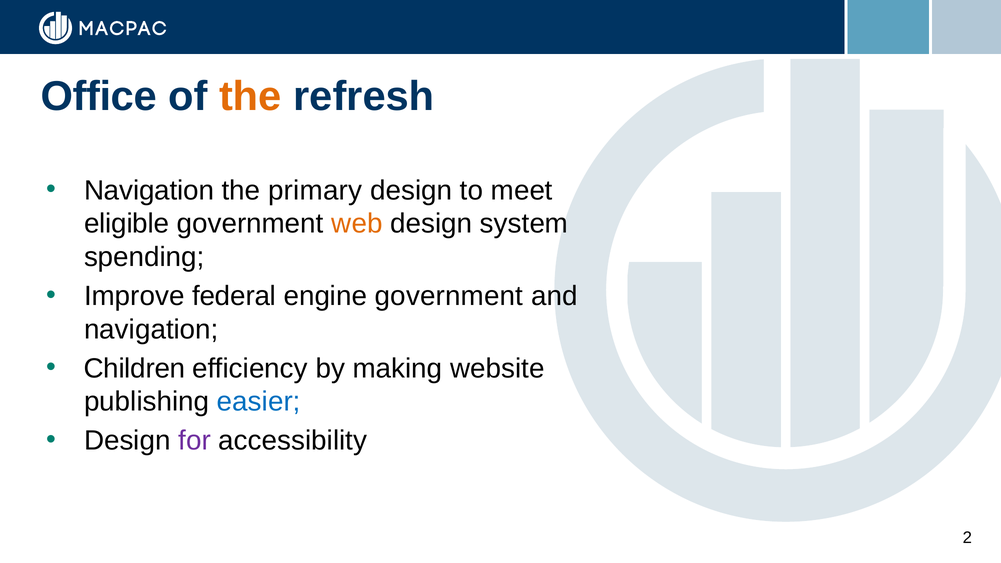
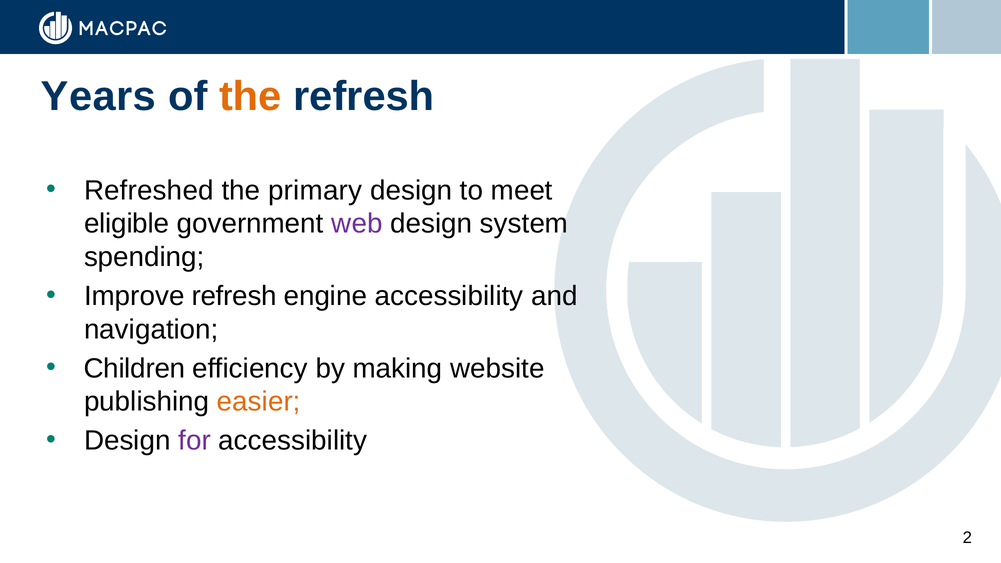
Office: Office -> Years (98, 97)
Navigation: Navigation -> Refreshed (149, 190)
web colour: orange -> purple (357, 224)
Improve federal: federal -> refresh (234, 296)
engine government: government -> accessibility (449, 296)
easier colour: blue -> orange (259, 402)
